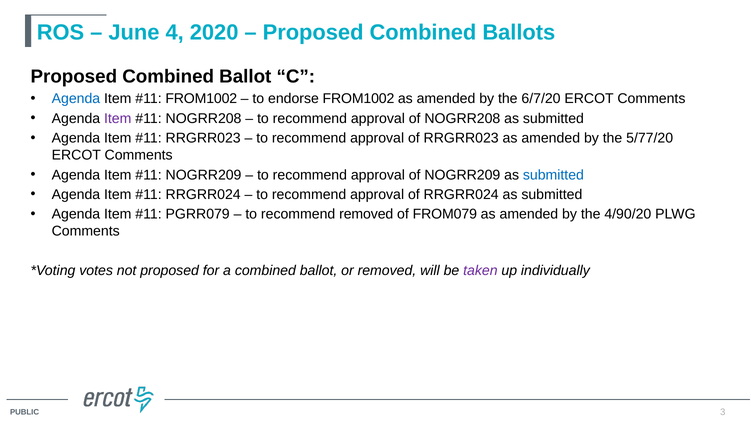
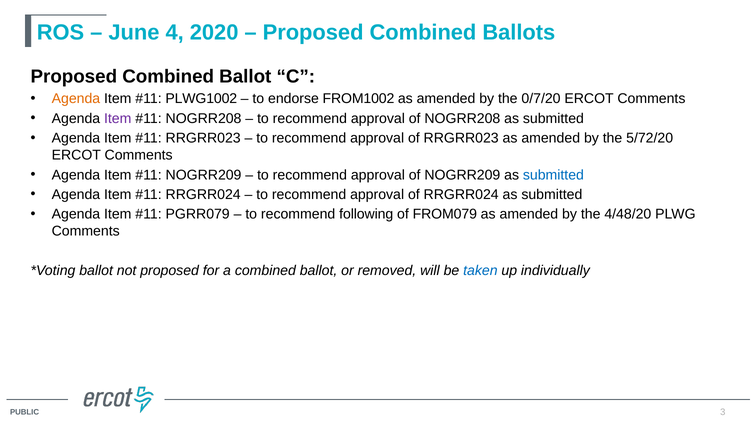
Agenda colour: blue -> orange (76, 99)
FROM1002: FROM1002 -> PLWG1002 (201, 99)
6/7/20: 6/7/20 -> 0/7/20 (541, 99)
5/77/20: 5/77/20 -> 5/72/20 (650, 138)
recommend removed: removed -> following (366, 214)
4/90/20: 4/90/20 -> 4/48/20 (628, 214)
votes: votes -> ballot (96, 270)
taken colour: purple -> blue (480, 270)
